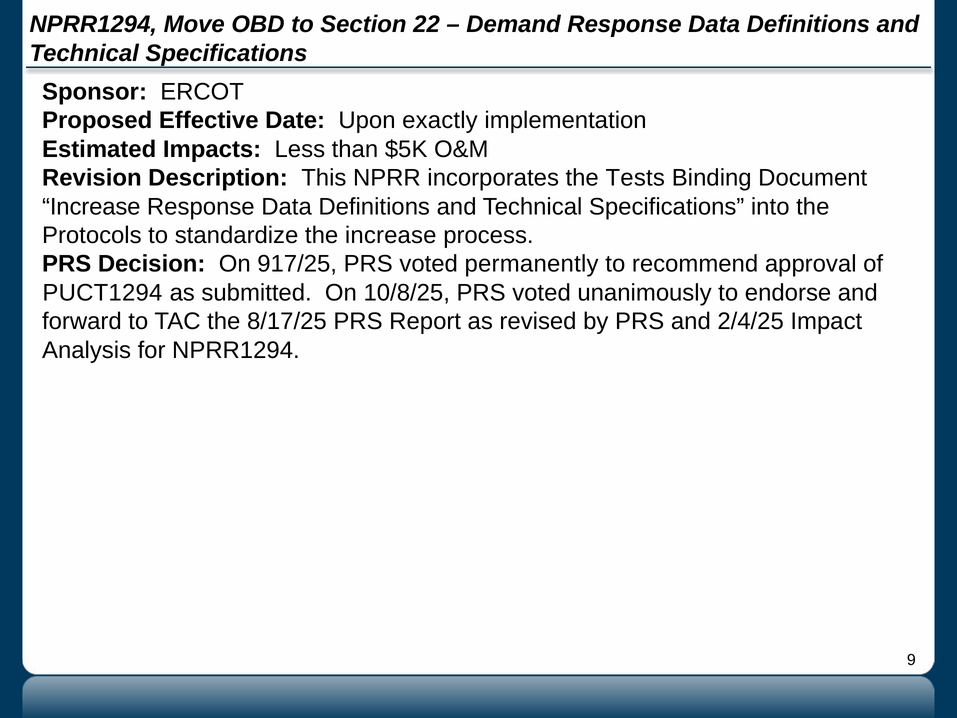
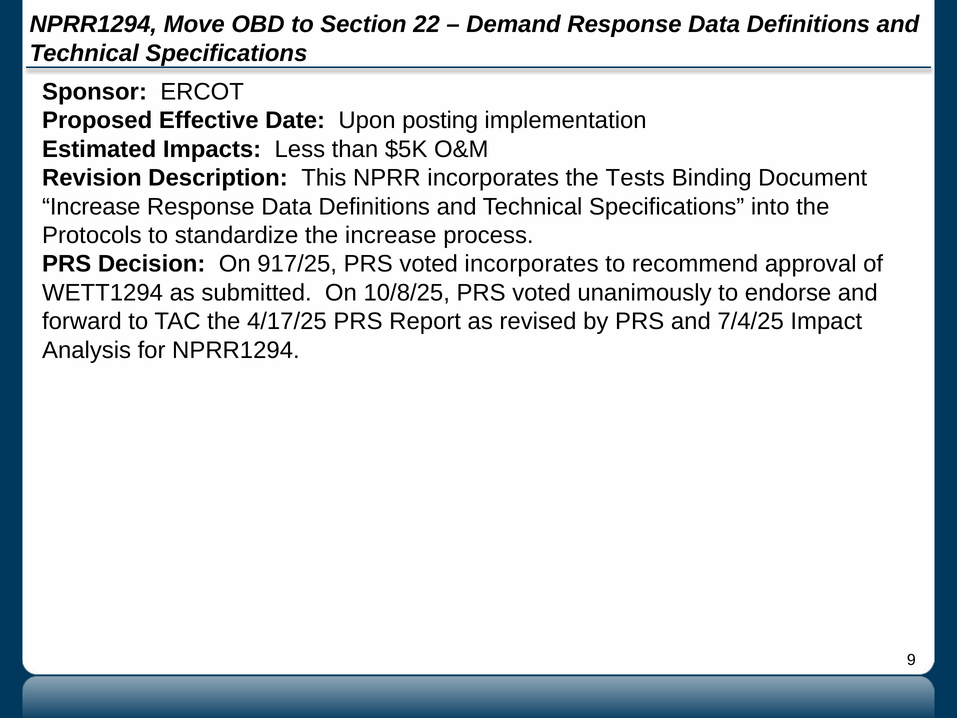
exactly: exactly -> posting (440, 120)
voted permanently: permanently -> incorporates (532, 264)
PUCT1294: PUCT1294 -> WETT1294 (103, 293)
8/17/25: 8/17/25 -> 4/17/25 (287, 321)
2/4/25: 2/4/25 -> 7/4/25 (751, 321)
